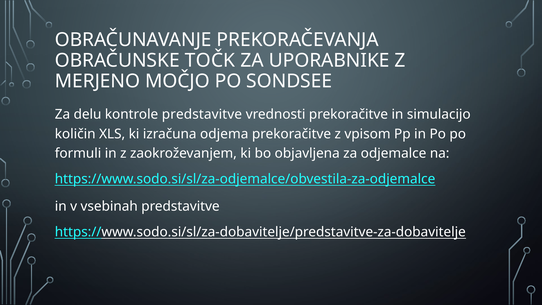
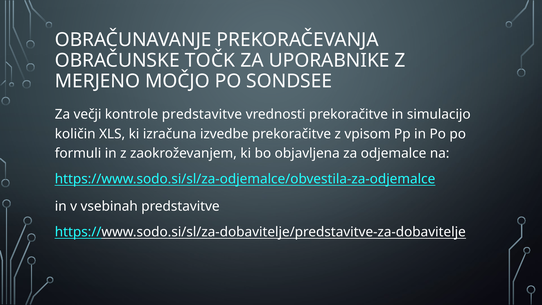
delu: delu -> večji (88, 114)
odjema: odjema -> izvedbe (224, 134)
